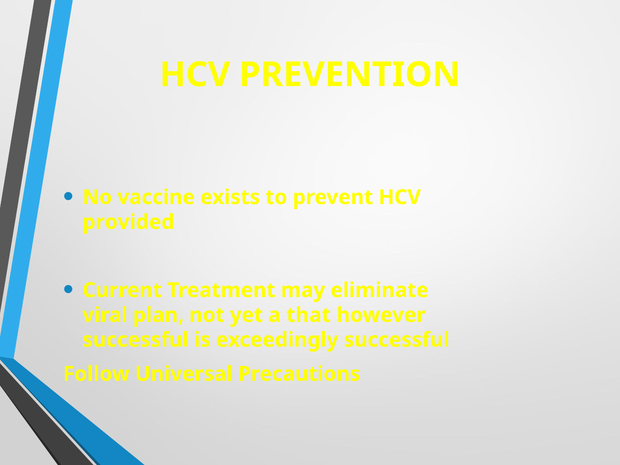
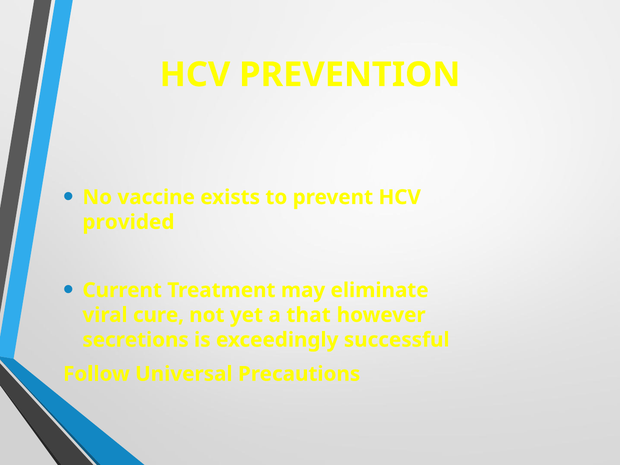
plan: plan -> cure (158, 315)
successful: successful -> secretions (136, 340)
